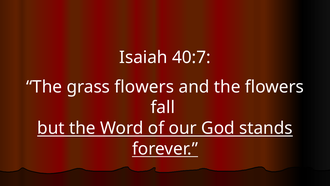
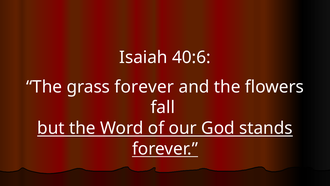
40:7: 40:7 -> 40:6 (191, 57)
grass flowers: flowers -> forever (144, 87)
